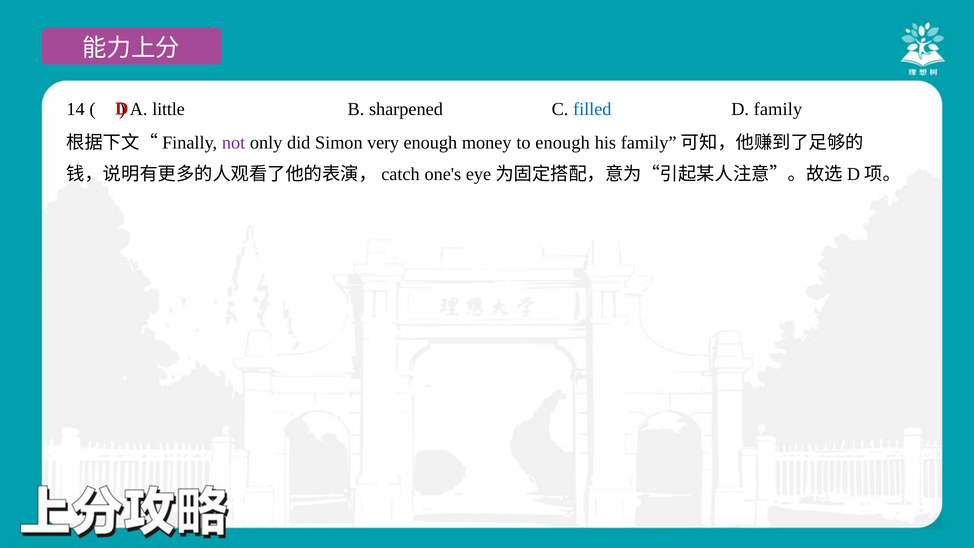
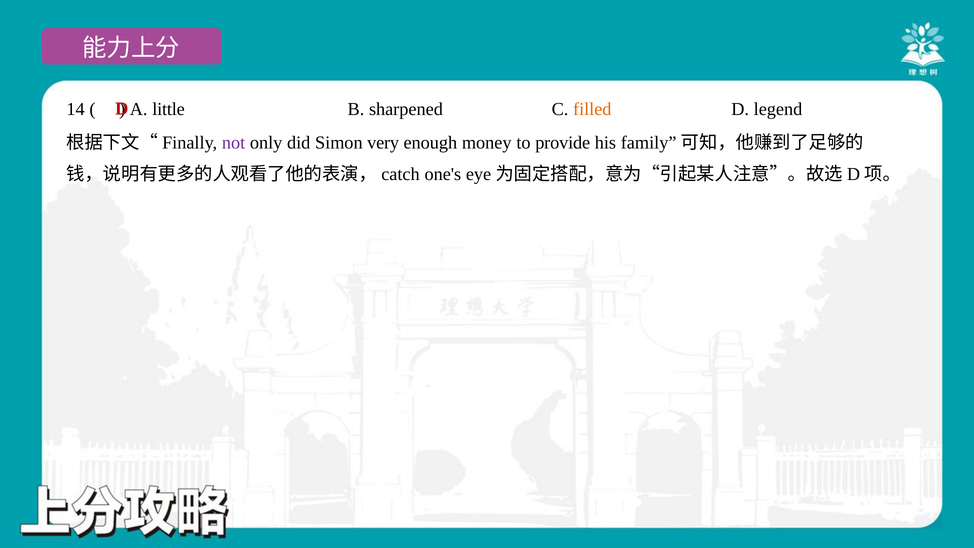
filled colour: blue -> orange (592, 109)
family: family -> legend (778, 109)
to enough: enough -> provide (563, 143)
